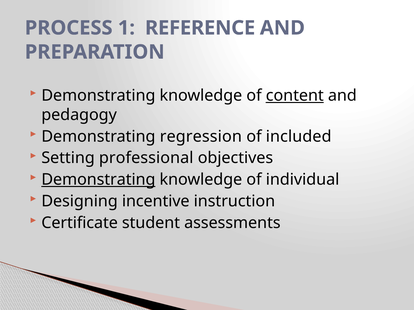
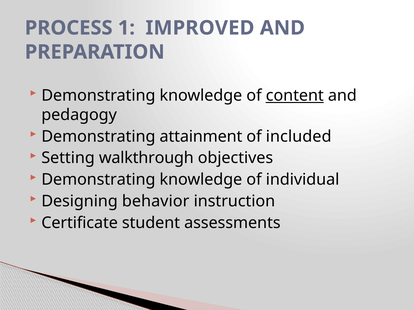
REFERENCE: REFERENCE -> IMPROVED (200, 28)
regression: regression -> attainment (201, 137)
professional: professional -> walkthrough (146, 158)
Demonstrating underline: present -> none (98, 180)
incentive: incentive -> behavior (156, 201)
